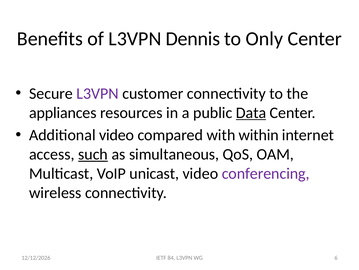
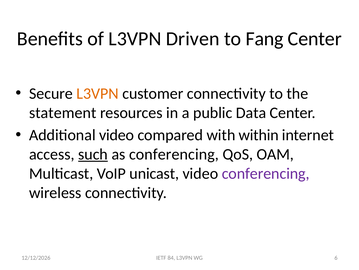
Dennis: Dennis -> Driven (193, 39)
Only: Only -> Fang (265, 39)
L3VPN colour: purple -> orange (97, 93)
appliances: appliances -> statement (63, 112)
Data underline: present -> none (251, 112)
as simultaneous: simultaneous -> conferencing (174, 154)
